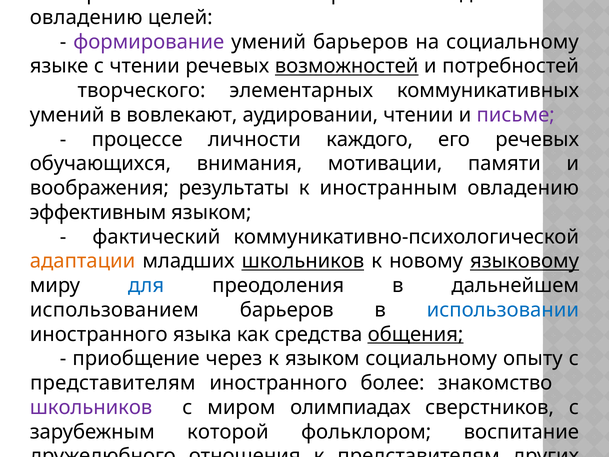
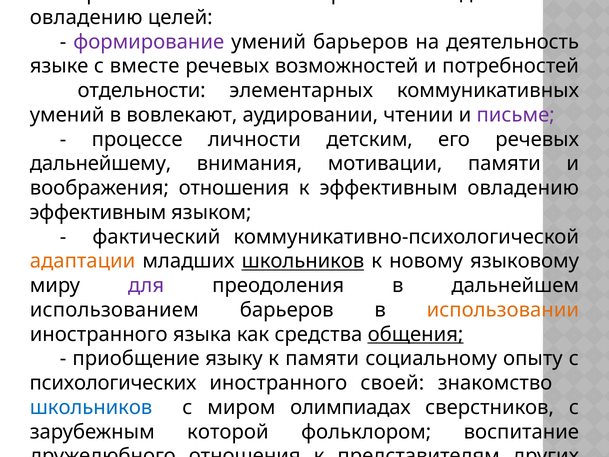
на социальному: социальному -> деятельность (513, 42)
с чтении: чтении -> вместе (145, 66)
возможностей underline: present -> none (347, 66)
творческого: творческого -> отдельности (142, 91)
каждого: каждого -> детским (370, 139)
обучающихся: обучающихся -> дальнейшему (100, 164)
воображения результаты: результаты -> отношения (234, 188)
к иностранным: иностранным -> эффективным (389, 188)
языковому underline: present -> none (525, 261)
для colour: blue -> purple (146, 285)
использовании colour: blue -> orange (503, 310)
через: через -> языку (234, 358)
к языком: языком -> памяти (322, 358)
представителям: представителям -> психологических (113, 383)
более: более -> своей (392, 383)
школьников colour: purple -> blue (91, 407)
